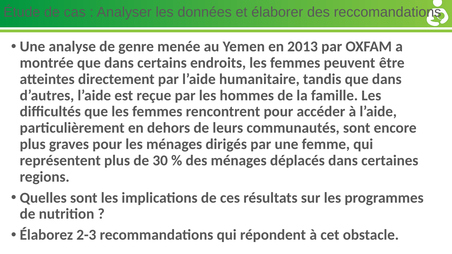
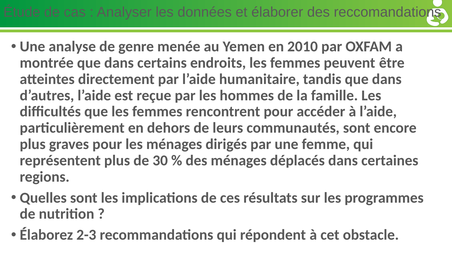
2013: 2013 -> 2010 (303, 47)
